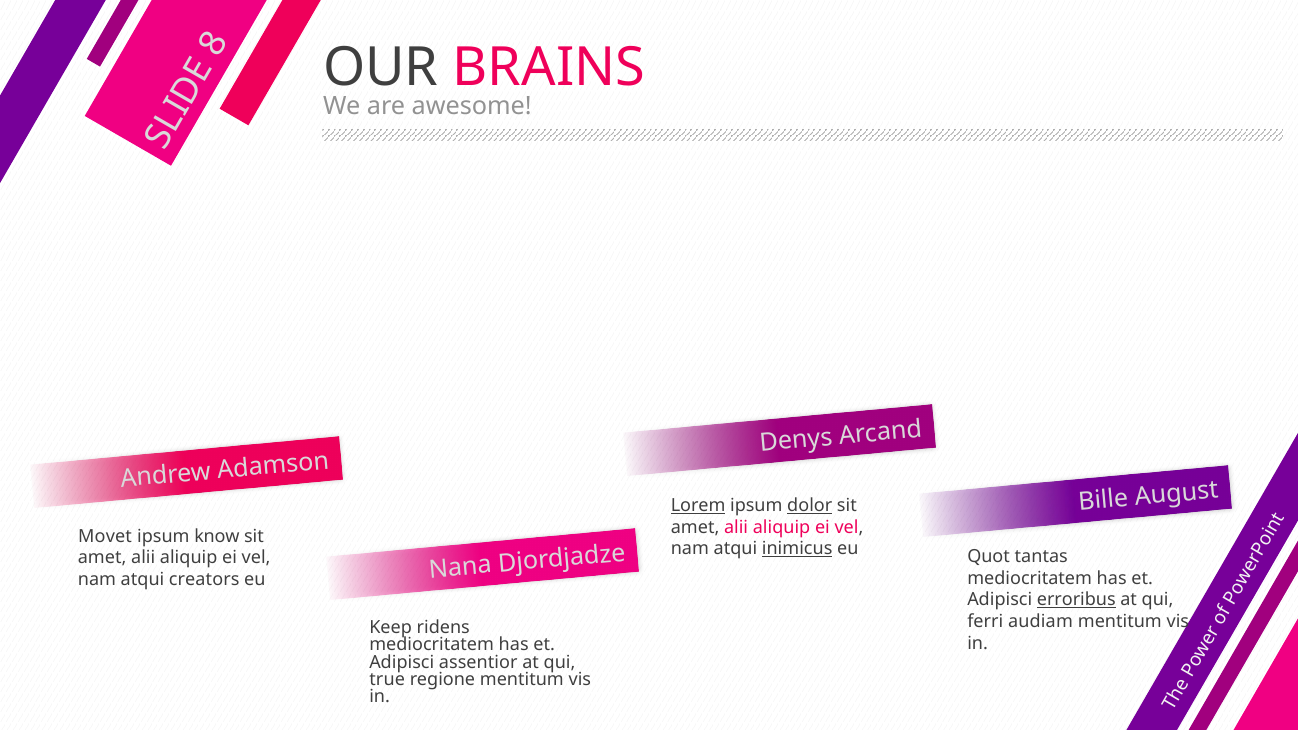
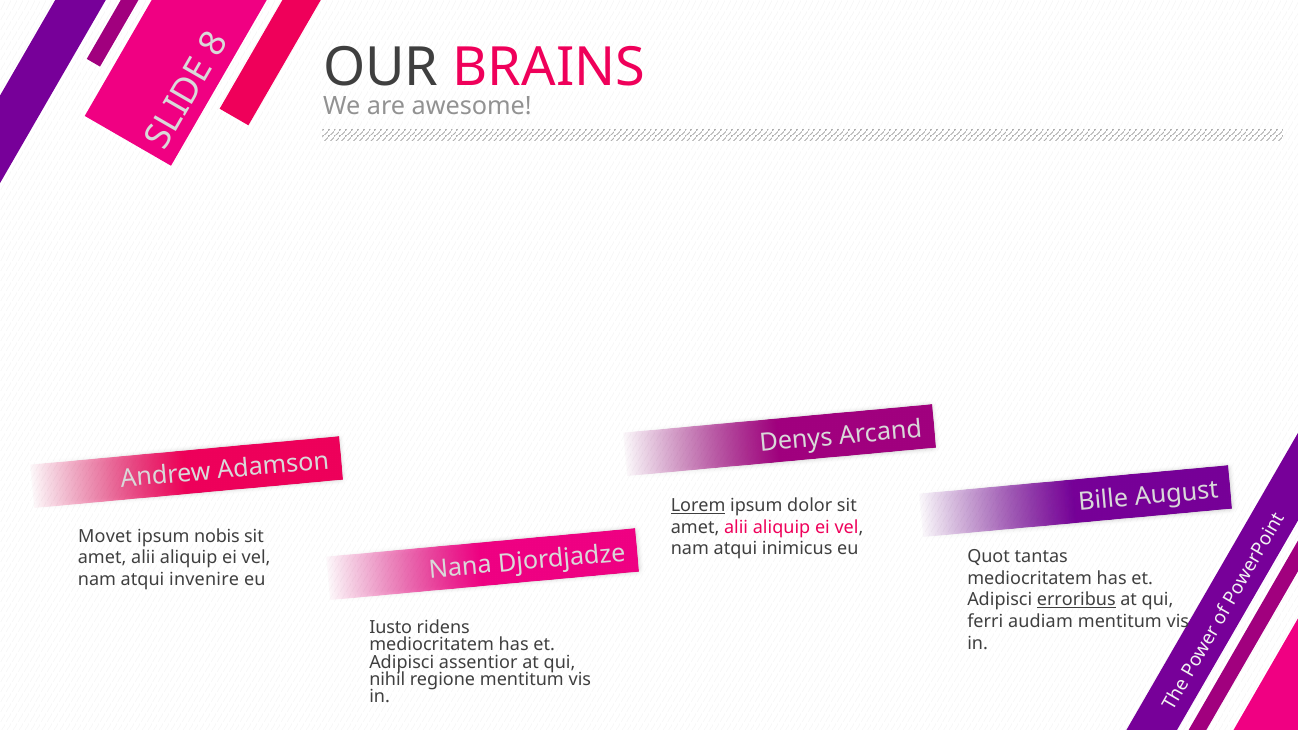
dolor underline: present -> none (810, 506)
know: know -> nobis (217, 536)
inimicus underline: present -> none (797, 549)
creators: creators -> invenire (204, 580)
Keep: Keep -> Iusto (391, 628)
true: true -> nihil (387, 680)
